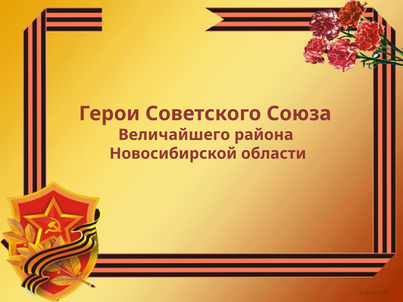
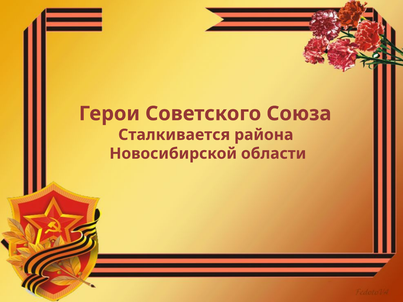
Величайшего: Величайшего -> Сталкивается (174, 135)
